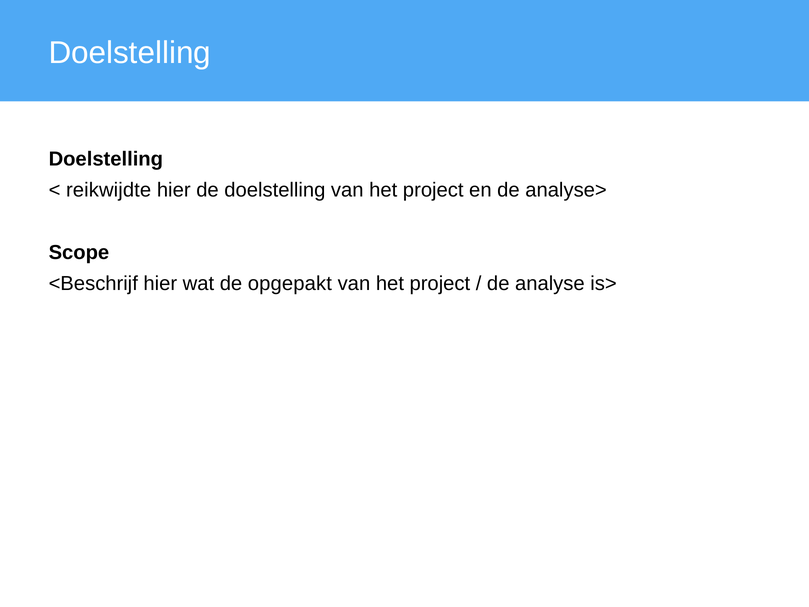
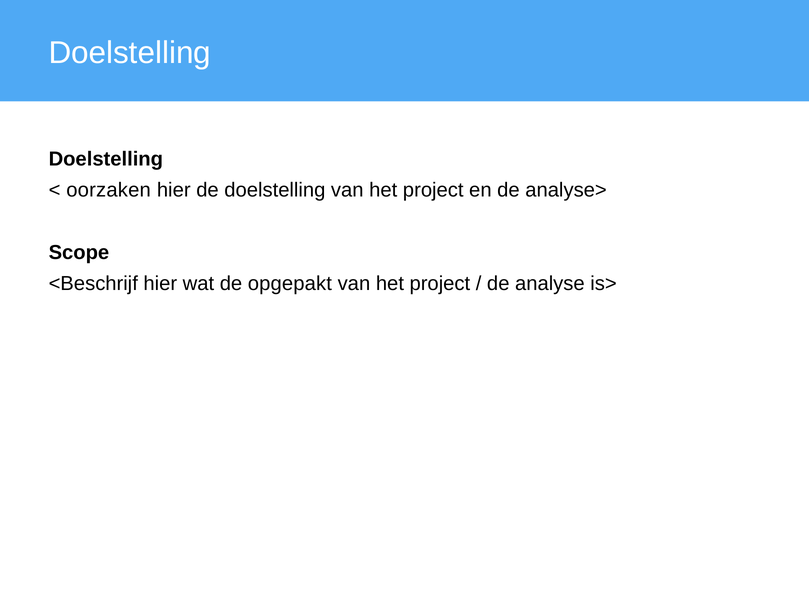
reikwijdte: reikwijdte -> oorzaken (109, 190)
